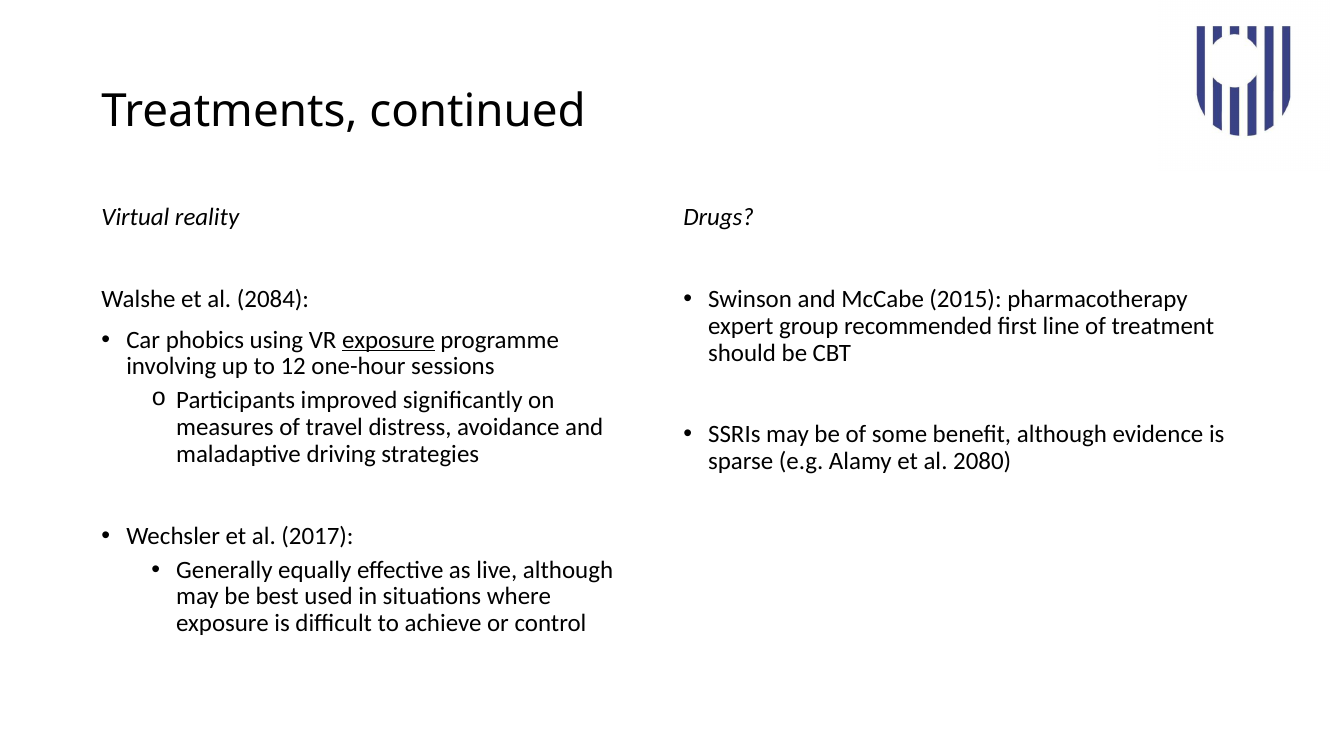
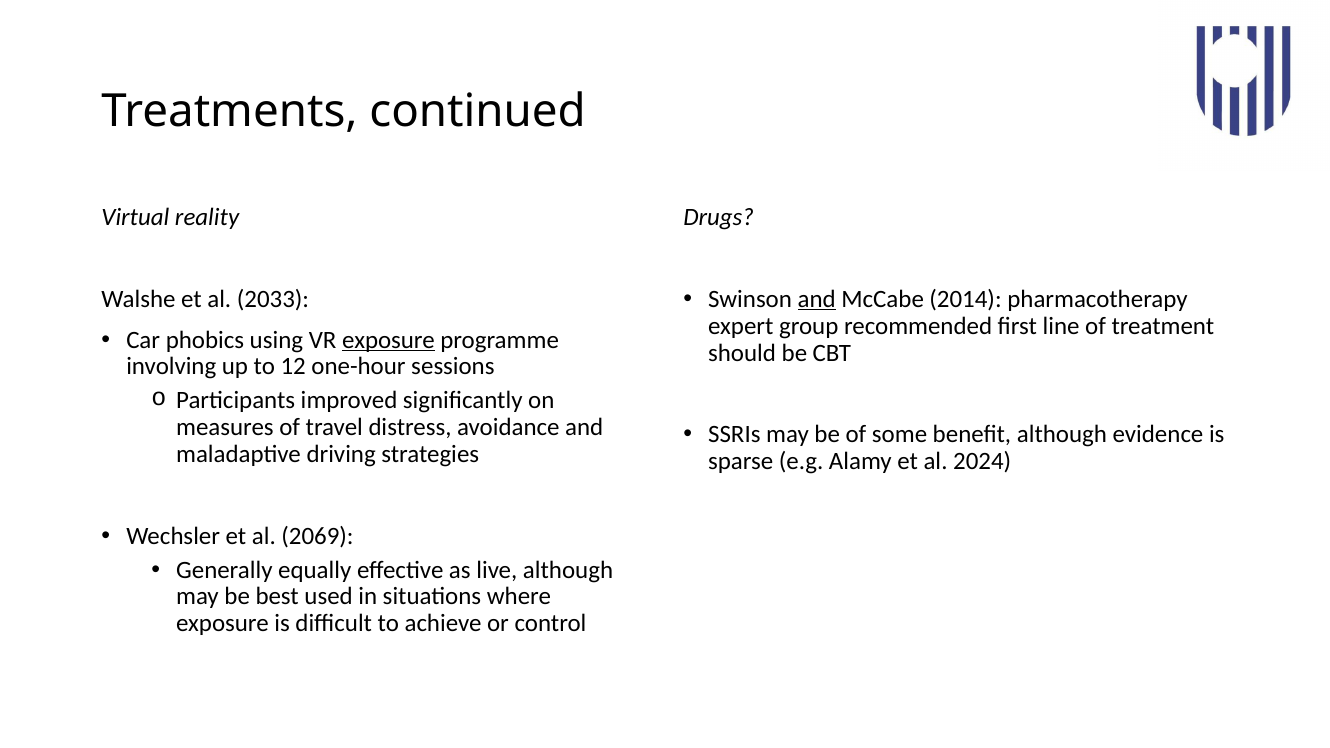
and underline: none -> present (817, 299)
2015: 2015 -> 2014 (966, 299)
2084: 2084 -> 2033 (273, 299)
2080: 2080 -> 2024 (982, 461)
2017: 2017 -> 2069 (318, 536)
